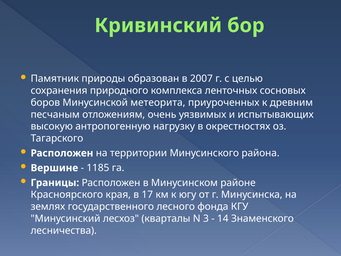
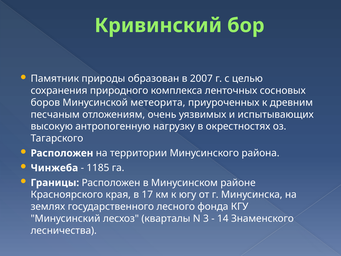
Вершине: Вершине -> Чинжеба (54, 168)
